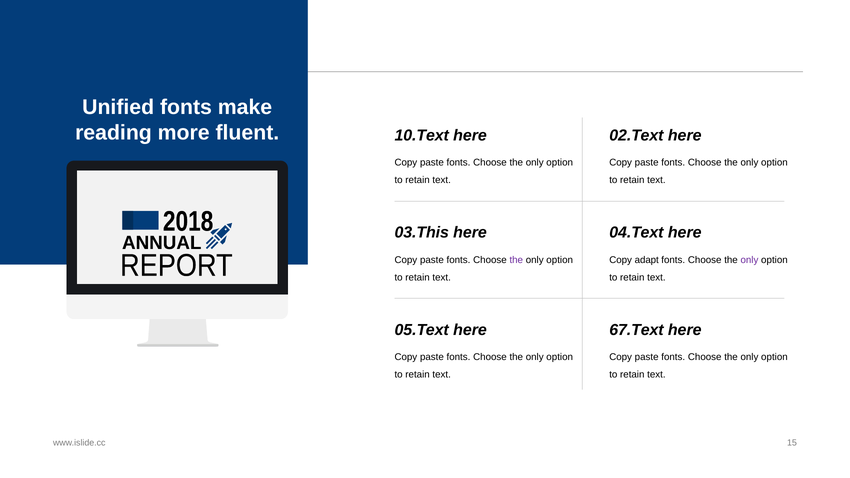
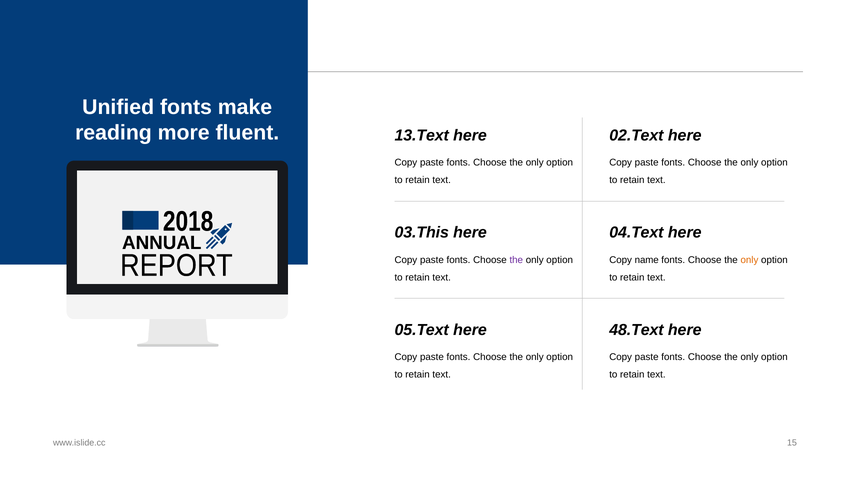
10.Text: 10.Text -> 13.Text (422, 136)
adapt: adapt -> name (647, 260)
only colour: purple -> orange (749, 260)
67.Text: 67.Text -> 48.Text (636, 330)
